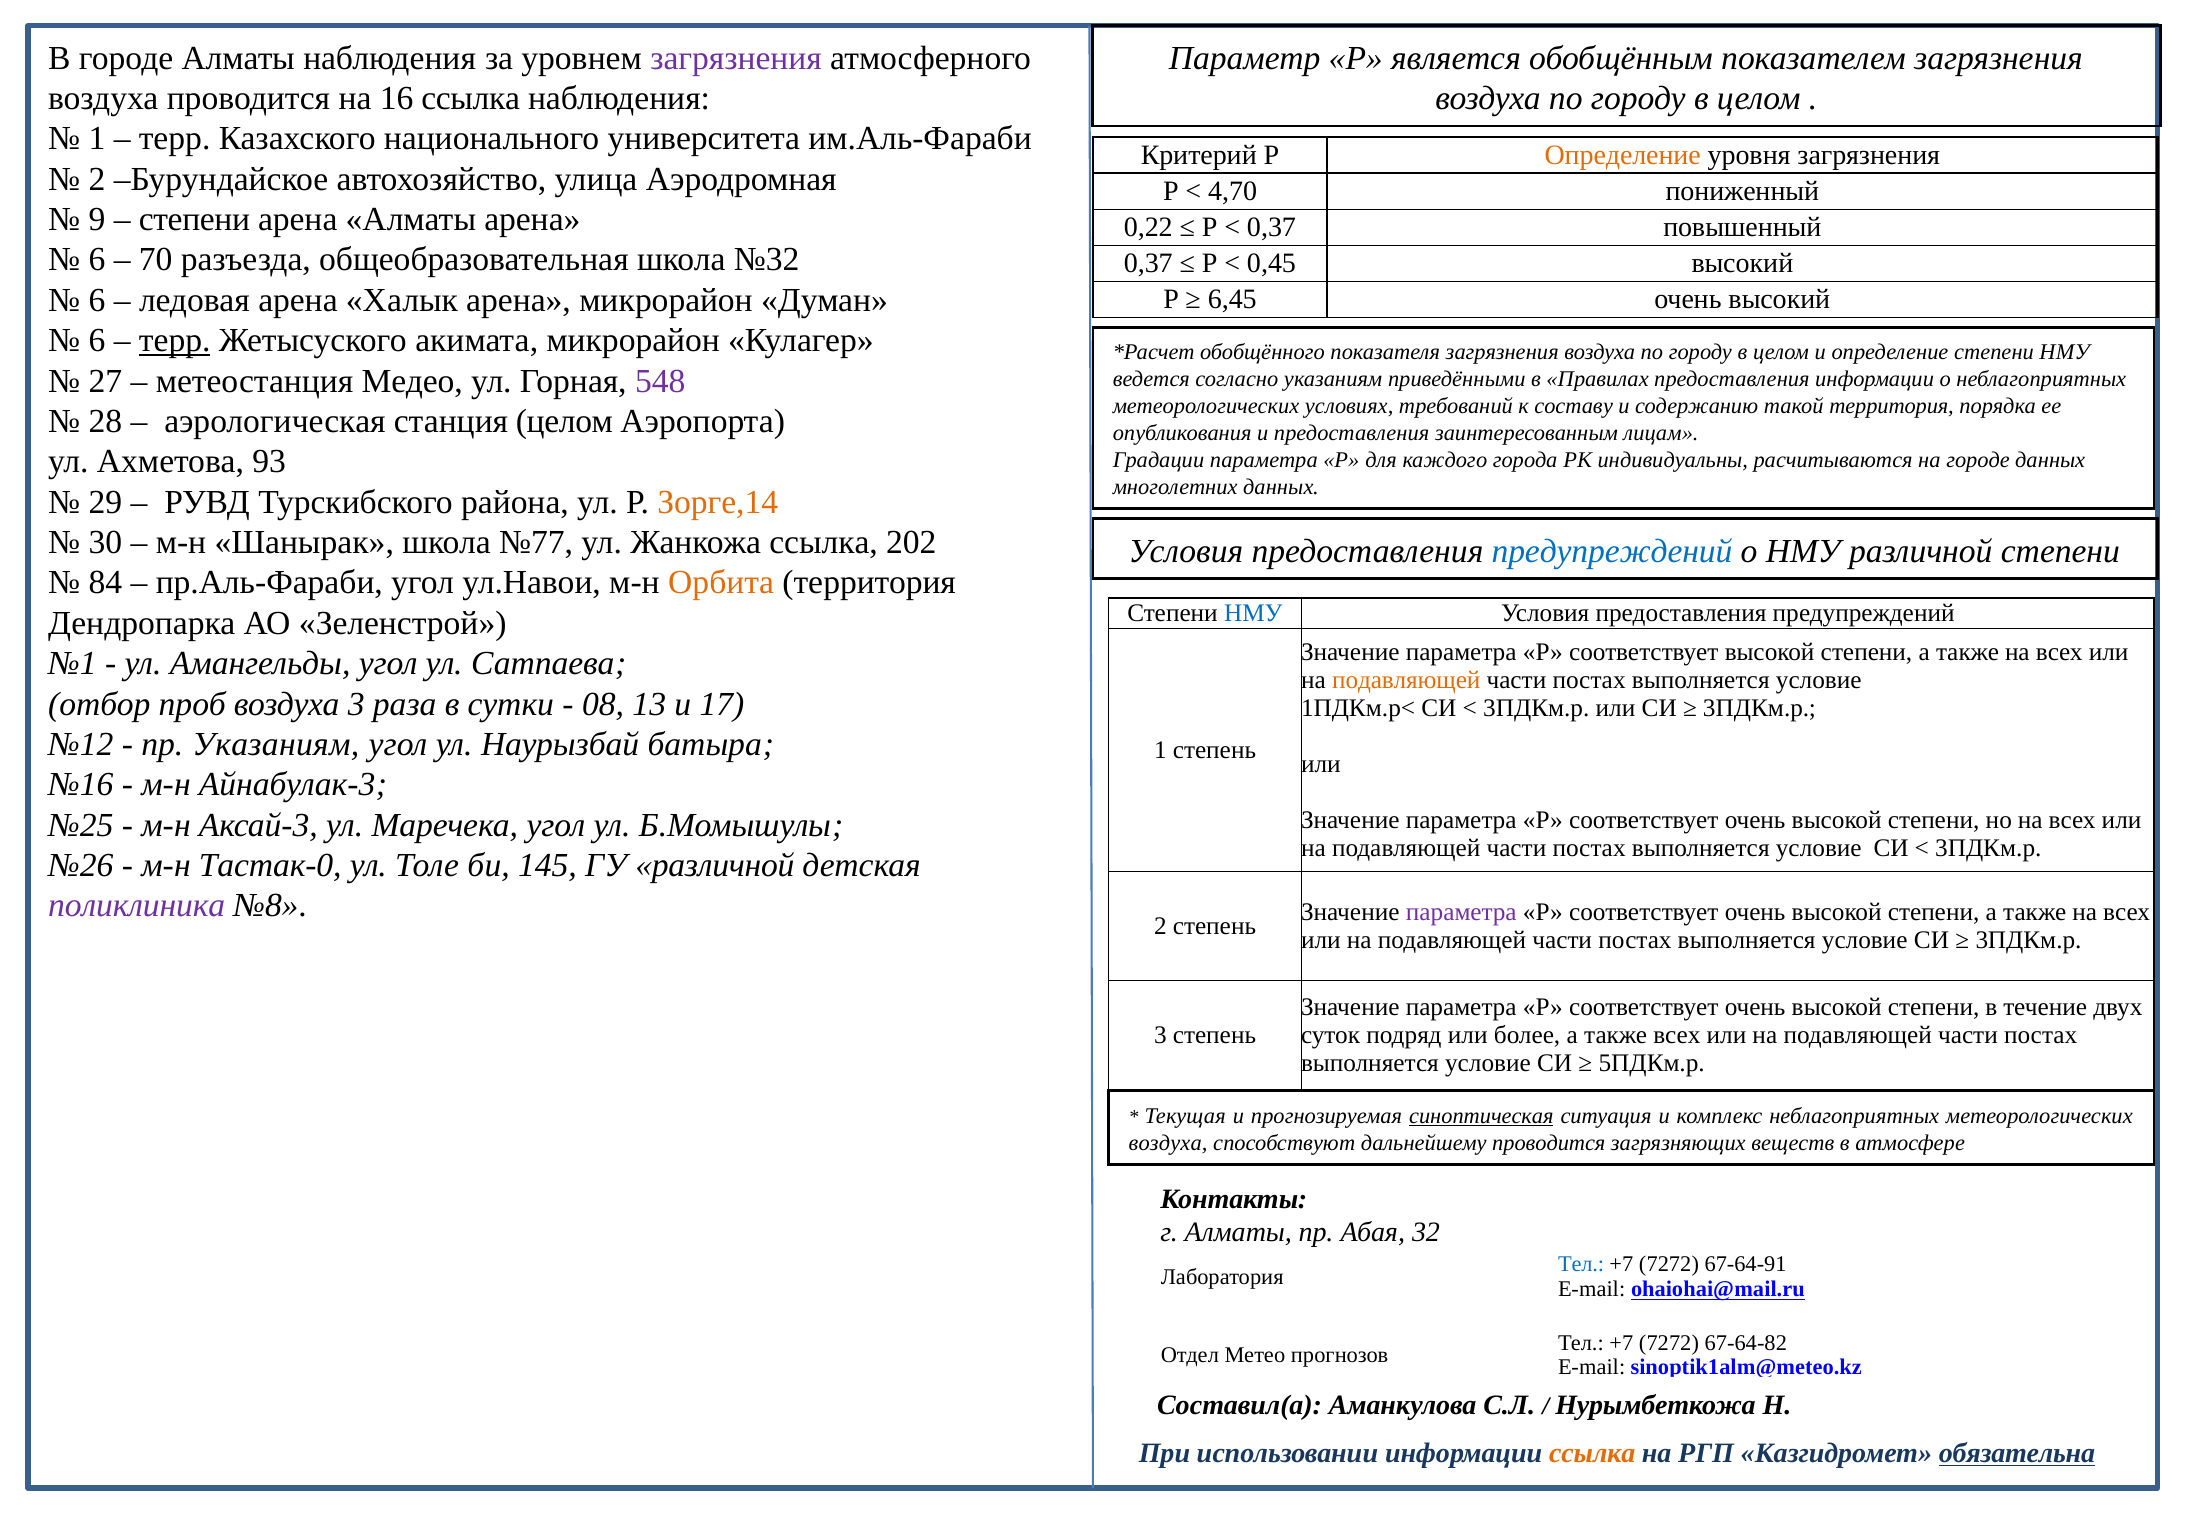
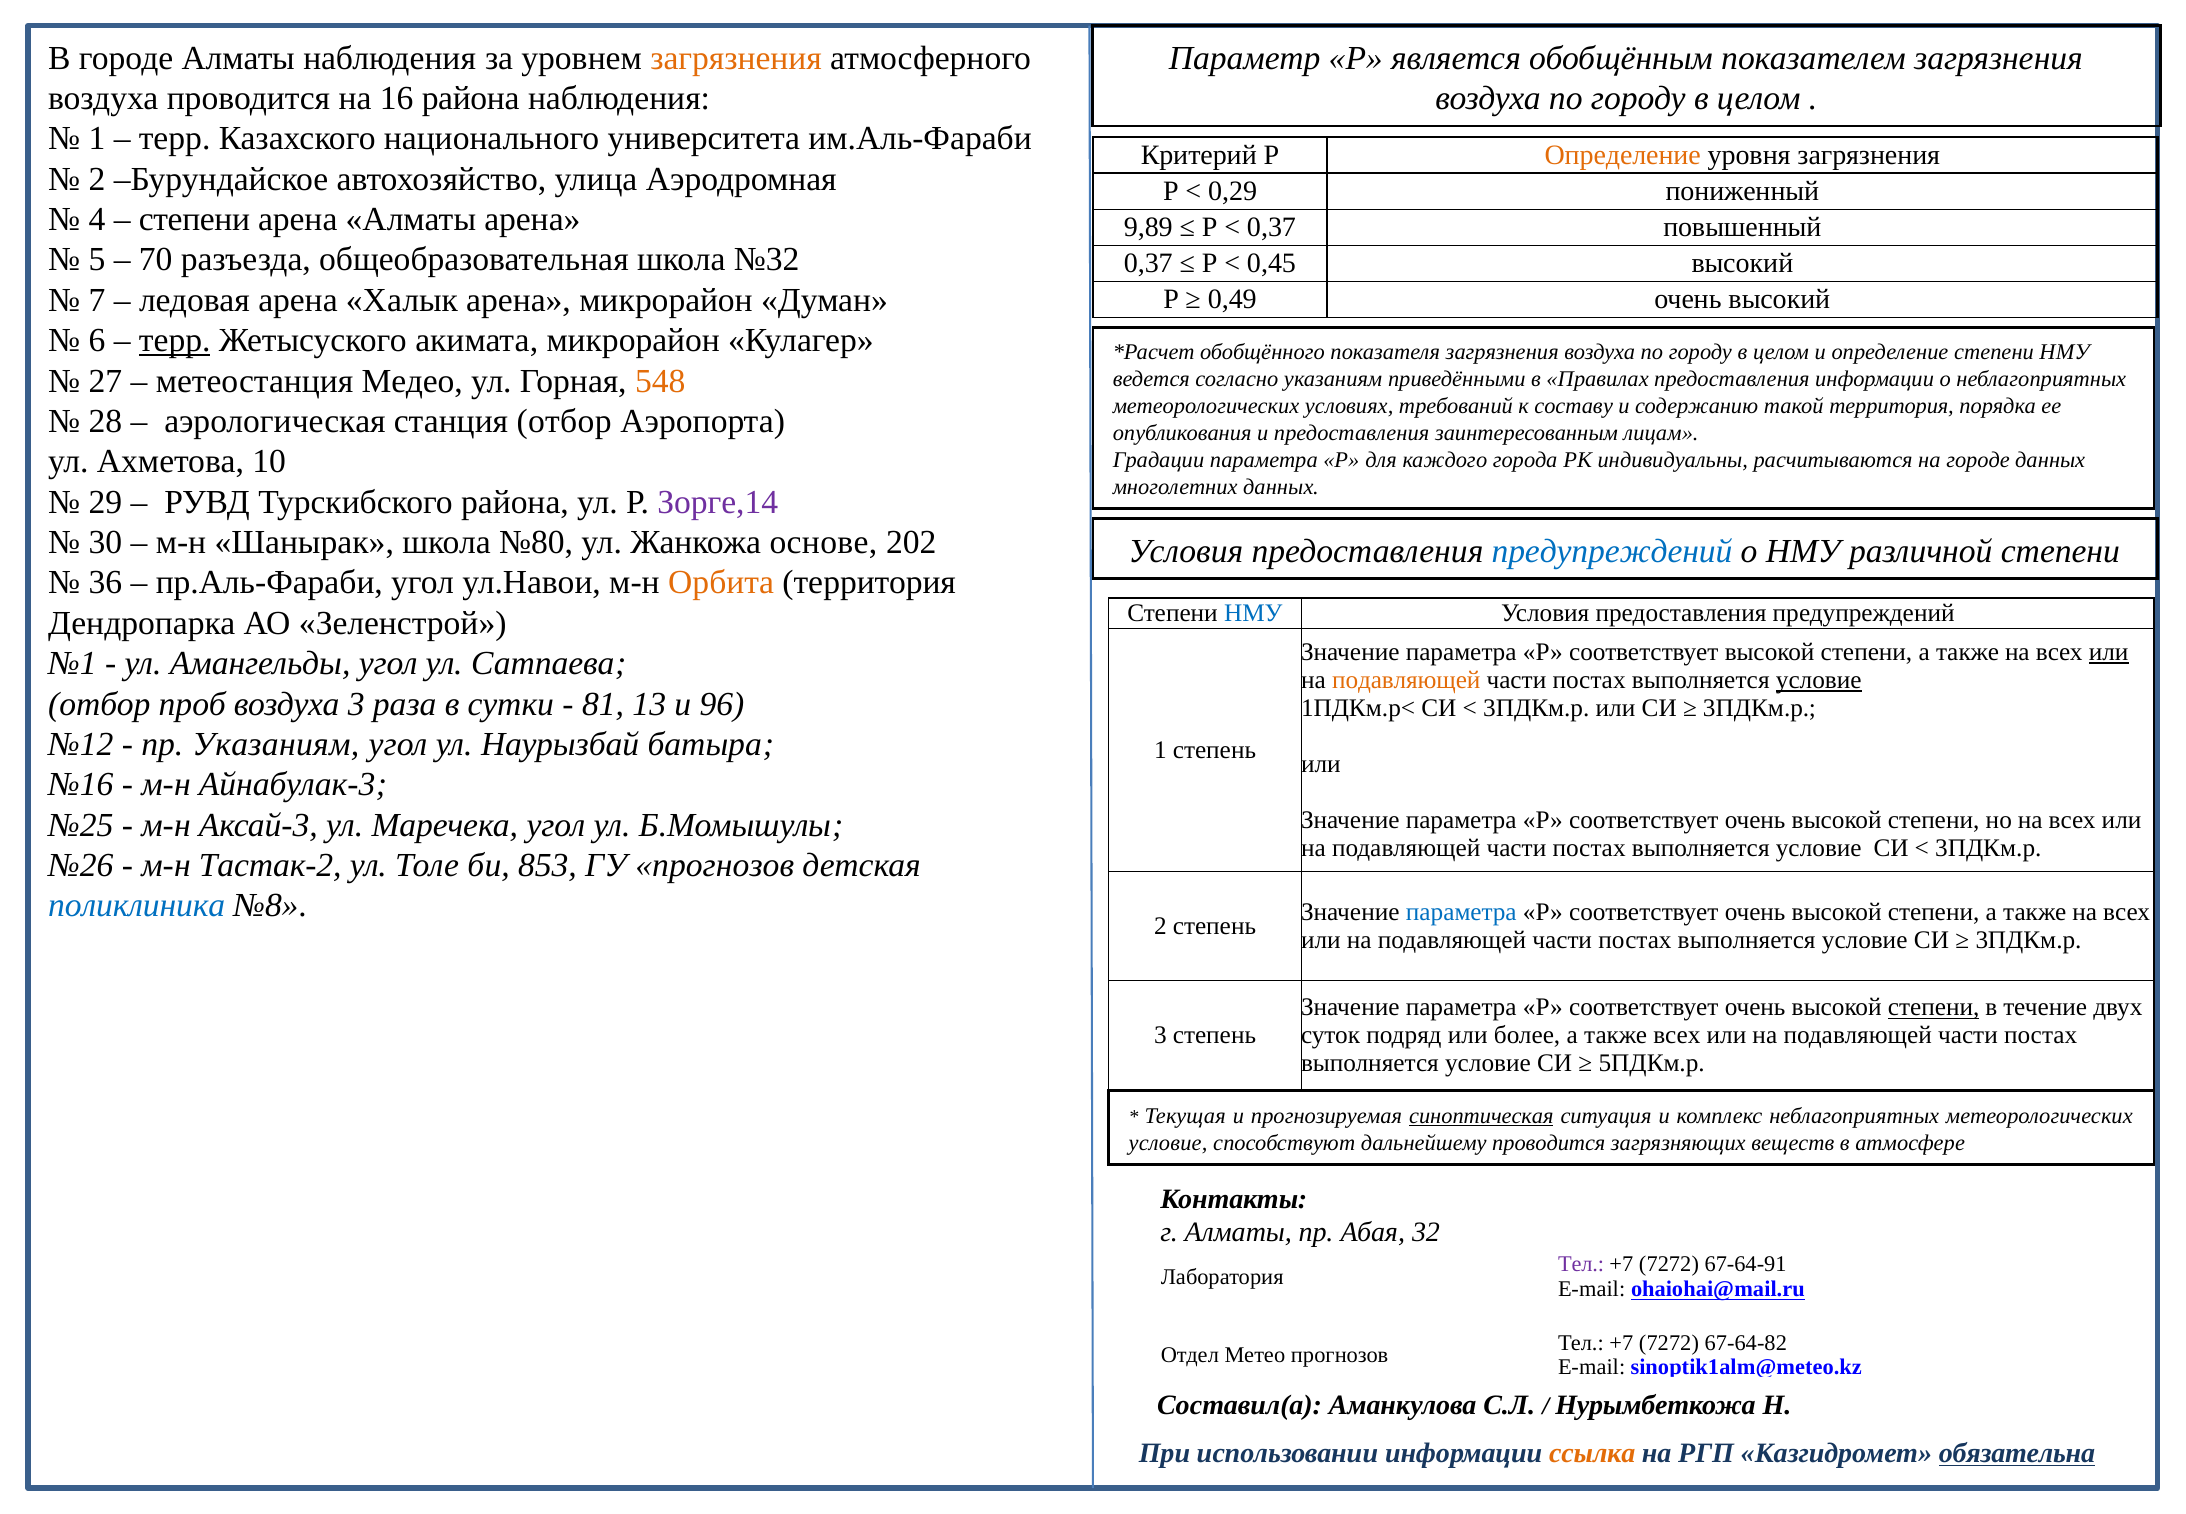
загрязнения colour: purple -> orange (736, 58)
16 ссылка: ссылка -> района (471, 98)
4,70: 4,70 -> 0,29 (1233, 191)
9: 9 -> 4 (97, 219)
0,22: 0,22 -> 9,89 (1148, 227)
6: 6 -> 5 (97, 260)
6: 6 -> 7 (97, 300)
6,45: 6,45 -> 0,49 (1232, 299)
548 colour: purple -> orange (660, 381)
станция целом: целом -> отбор (564, 421)
93: 93 -> 10 (269, 462)
Зорге,14 colour: orange -> purple (718, 502)
№77: №77 -> №80 (536, 542)
Жанкожа ссылка: ссылка -> основе (823, 542)
84: 84 -> 36 (105, 583)
или underline: none -> present (2109, 652)
условие underline: none -> present (1819, 680)
08: 08 -> 81 (603, 704)
17: 17 -> 96 (722, 704)
Тастак-0: Тастак-0 -> Тастак-2 (270, 865)
145: 145 -> 853 (548, 865)
ГУ различной: различной -> прогнозов (715, 865)
поликлиника colour: purple -> blue (137, 905)
параметра colour: purple -> blue (1461, 912)
степени underline: none -> present (1934, 1007)
воздуха: воздуха -> условие (1168, 1142)
Тел colour: blue -> purple (1581, 1264)
